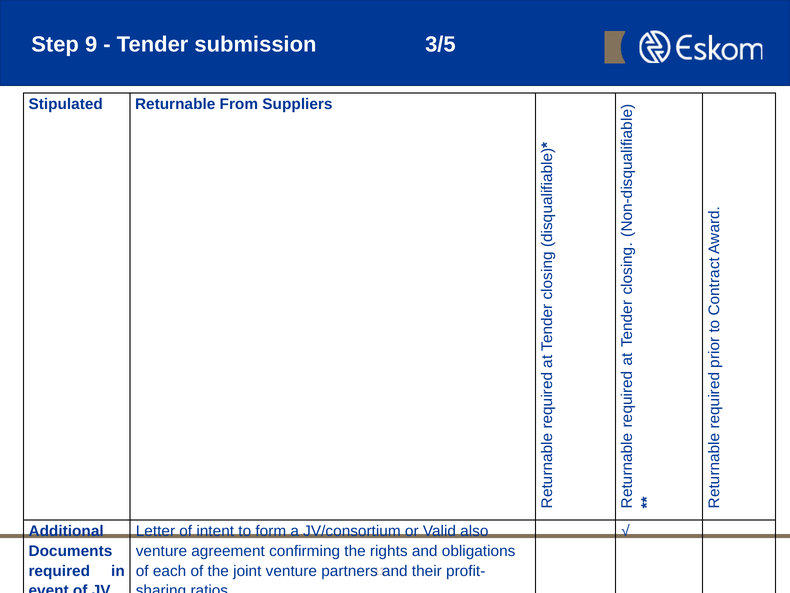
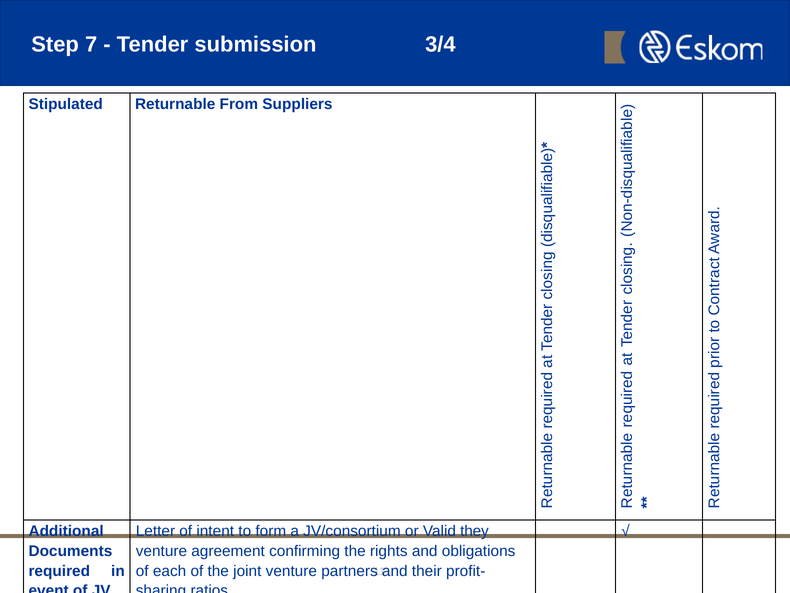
9: 9 -> 7 (91, 44)
3/5: 3/5 -> 3/4 (440, 44)
also: also -> they (474, 531)
